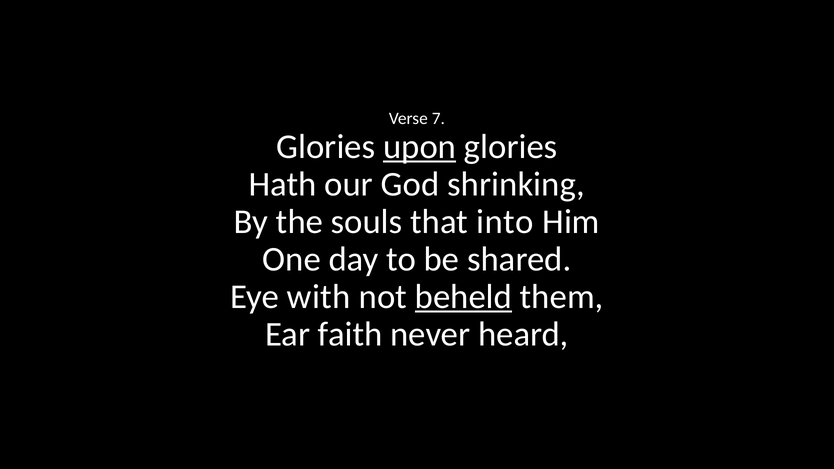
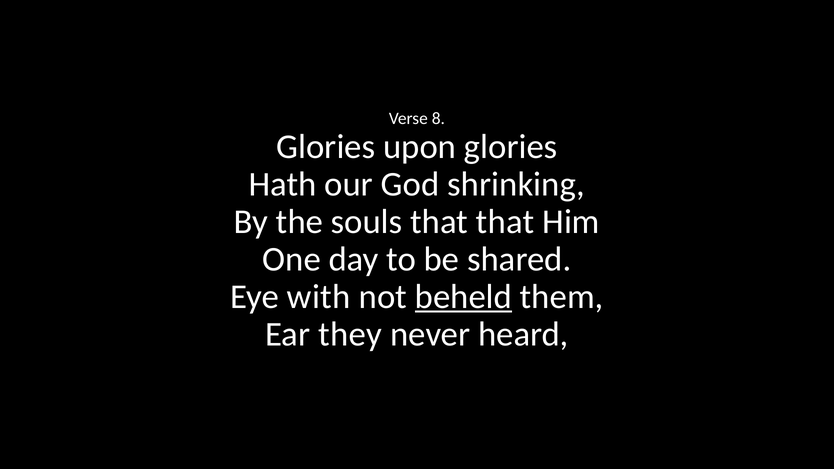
7: 7 -> 8 (438, 119)
upon underline: present -> none (420, 147)
that into: into -> that (505, 222)
faith: faith -> they (350, 334)
